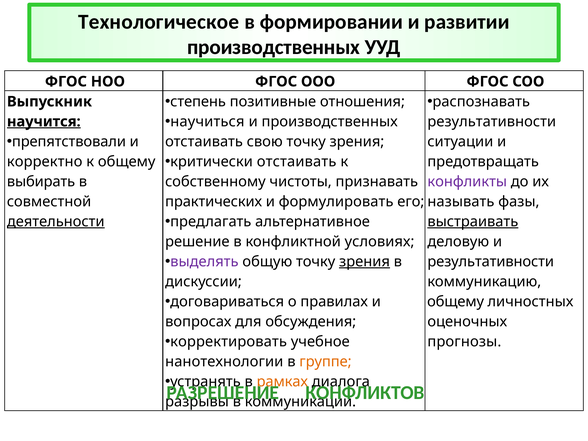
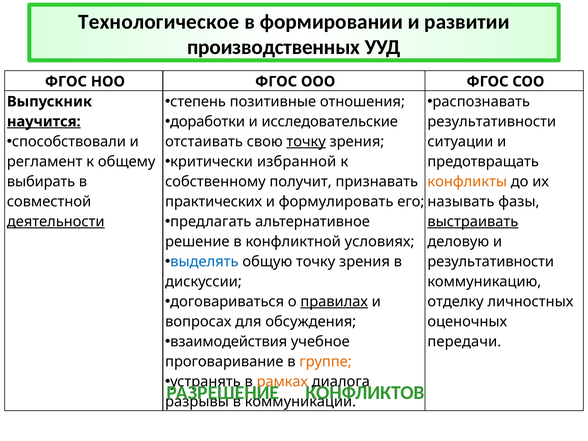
научиться: научиться -> доработки (208, 122)
и производственных: производственных -> исследовательские (330, 122)
препятствовали: препятствовали -> способствовали (69, 142)
точку underline: none -> present (306, 142)
критически отстаивать: отстаивать -> избранной (297, 162)
корректно: корректно -> регламент (45, 162)
чистоты: чистоты -> получит (301, 182)
конфликты colour: purple -> orange (467, 182)
выделять colour: purple -> blue (204, 262)
зрения underline: present -> none (365, 262)
правилах underline: none -> present (334, 302)
общему: общему -> отделку (456, 302)
корректировать: корректировать -> взаимодействия (229, 342)
прогнозы: прогнозы -> передачи (464, 342)
нанотехнологии: нанотехнологии -> проговаривание (224, 362)
